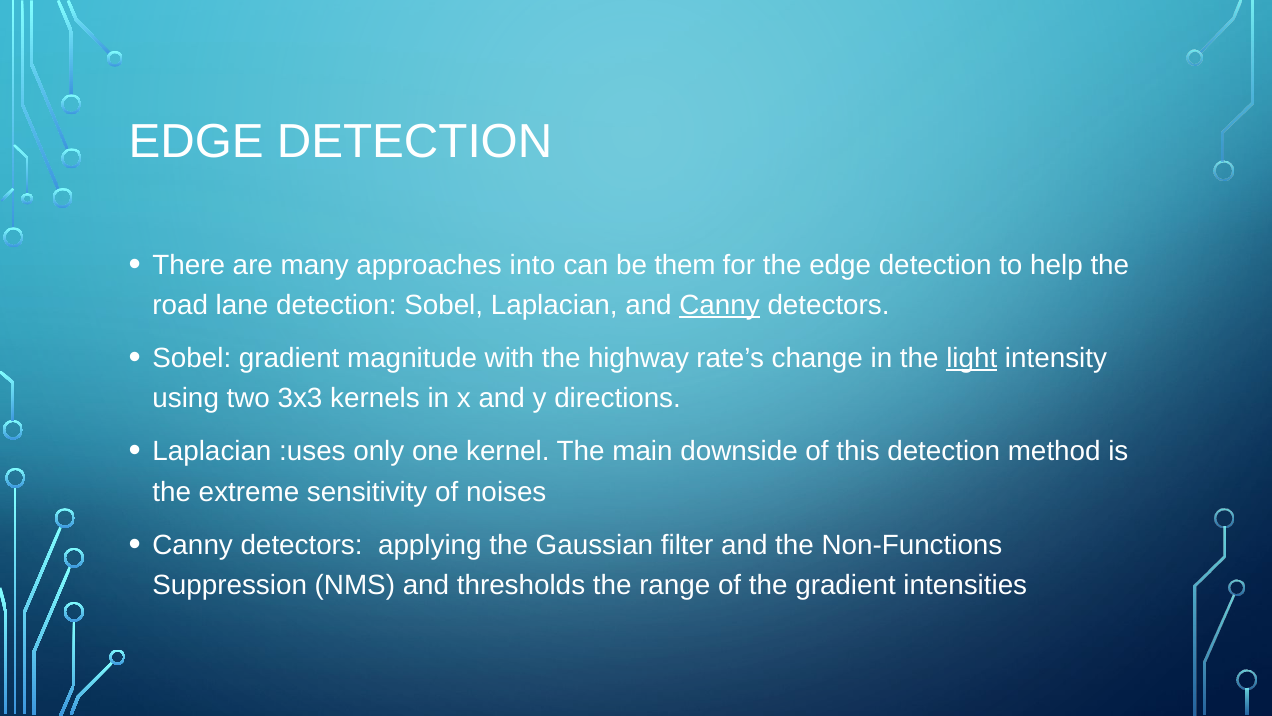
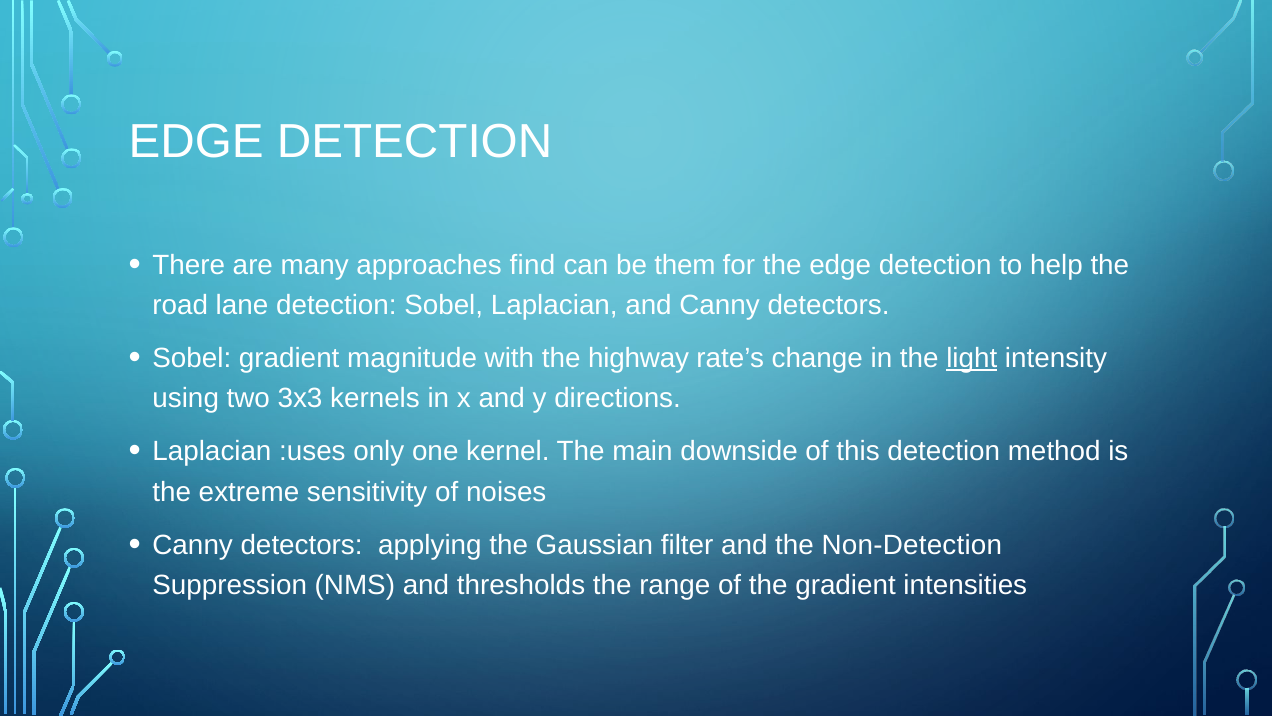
into: into -> find (533, 265)
Canny underline: present -> none (720, 305)
Non-Functions: Non-Functions -> Non-Detection (912, 545)
